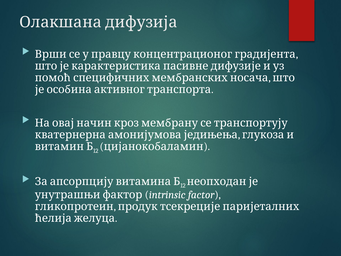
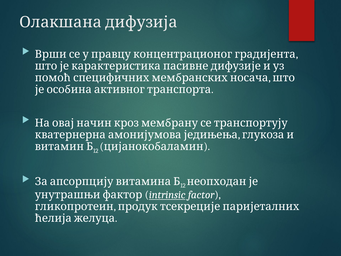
intrinsic underline: none -> present (167, 195)
